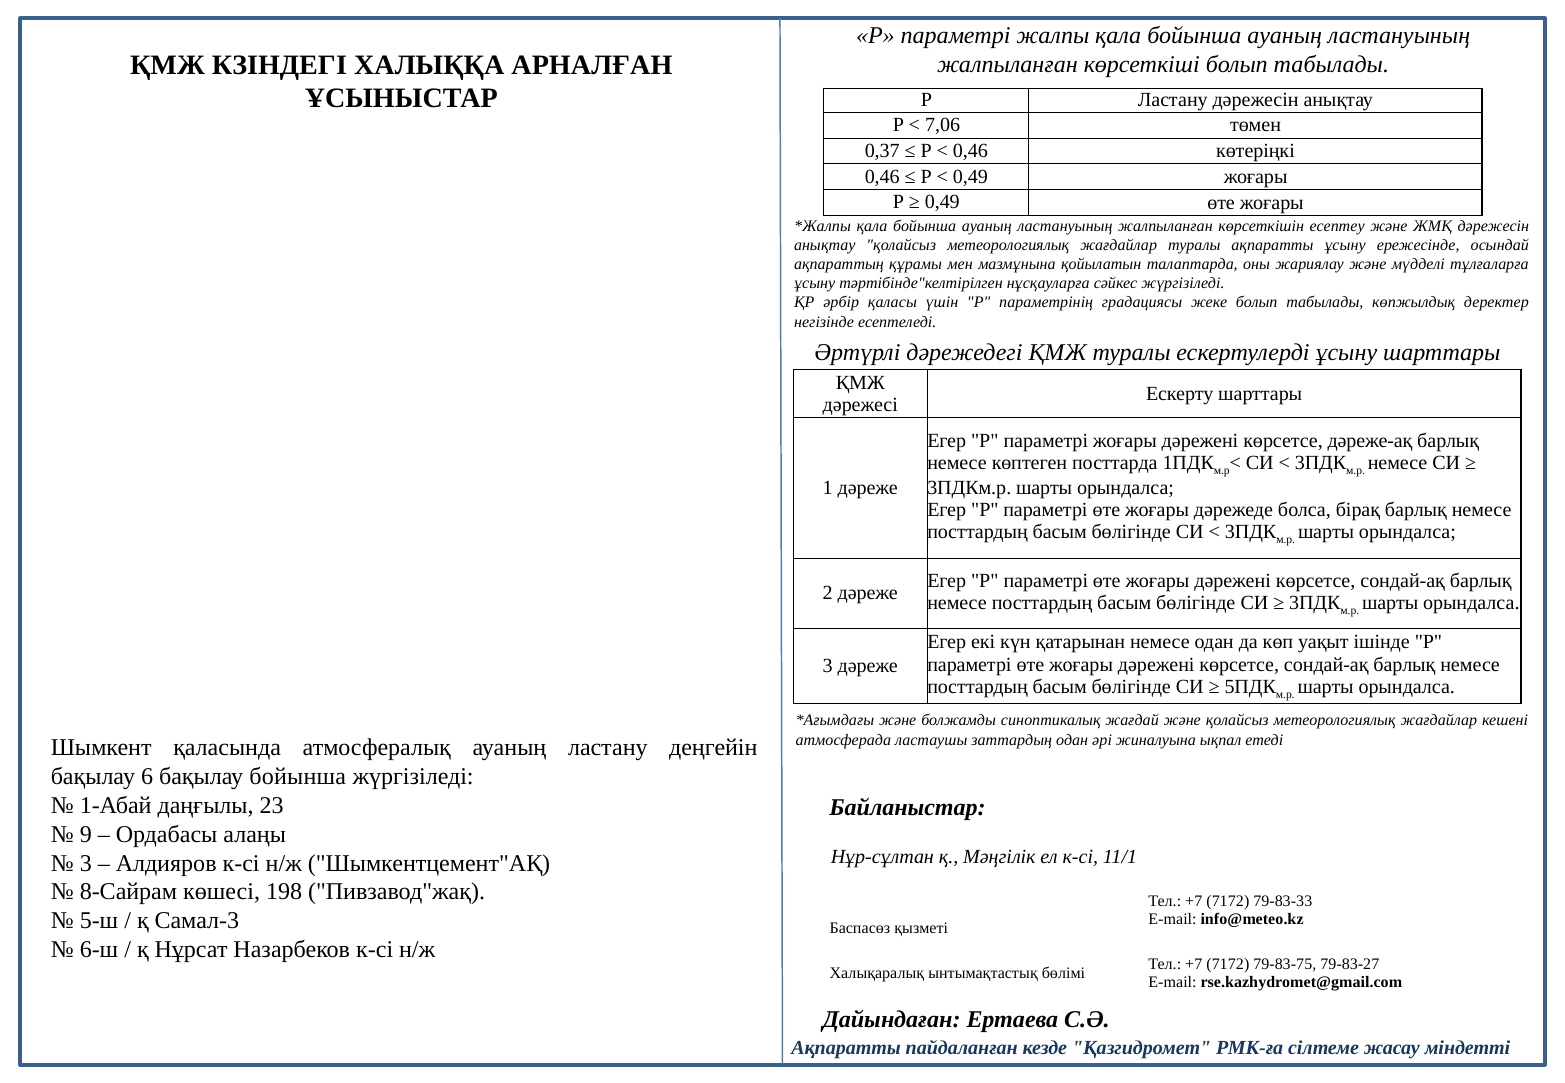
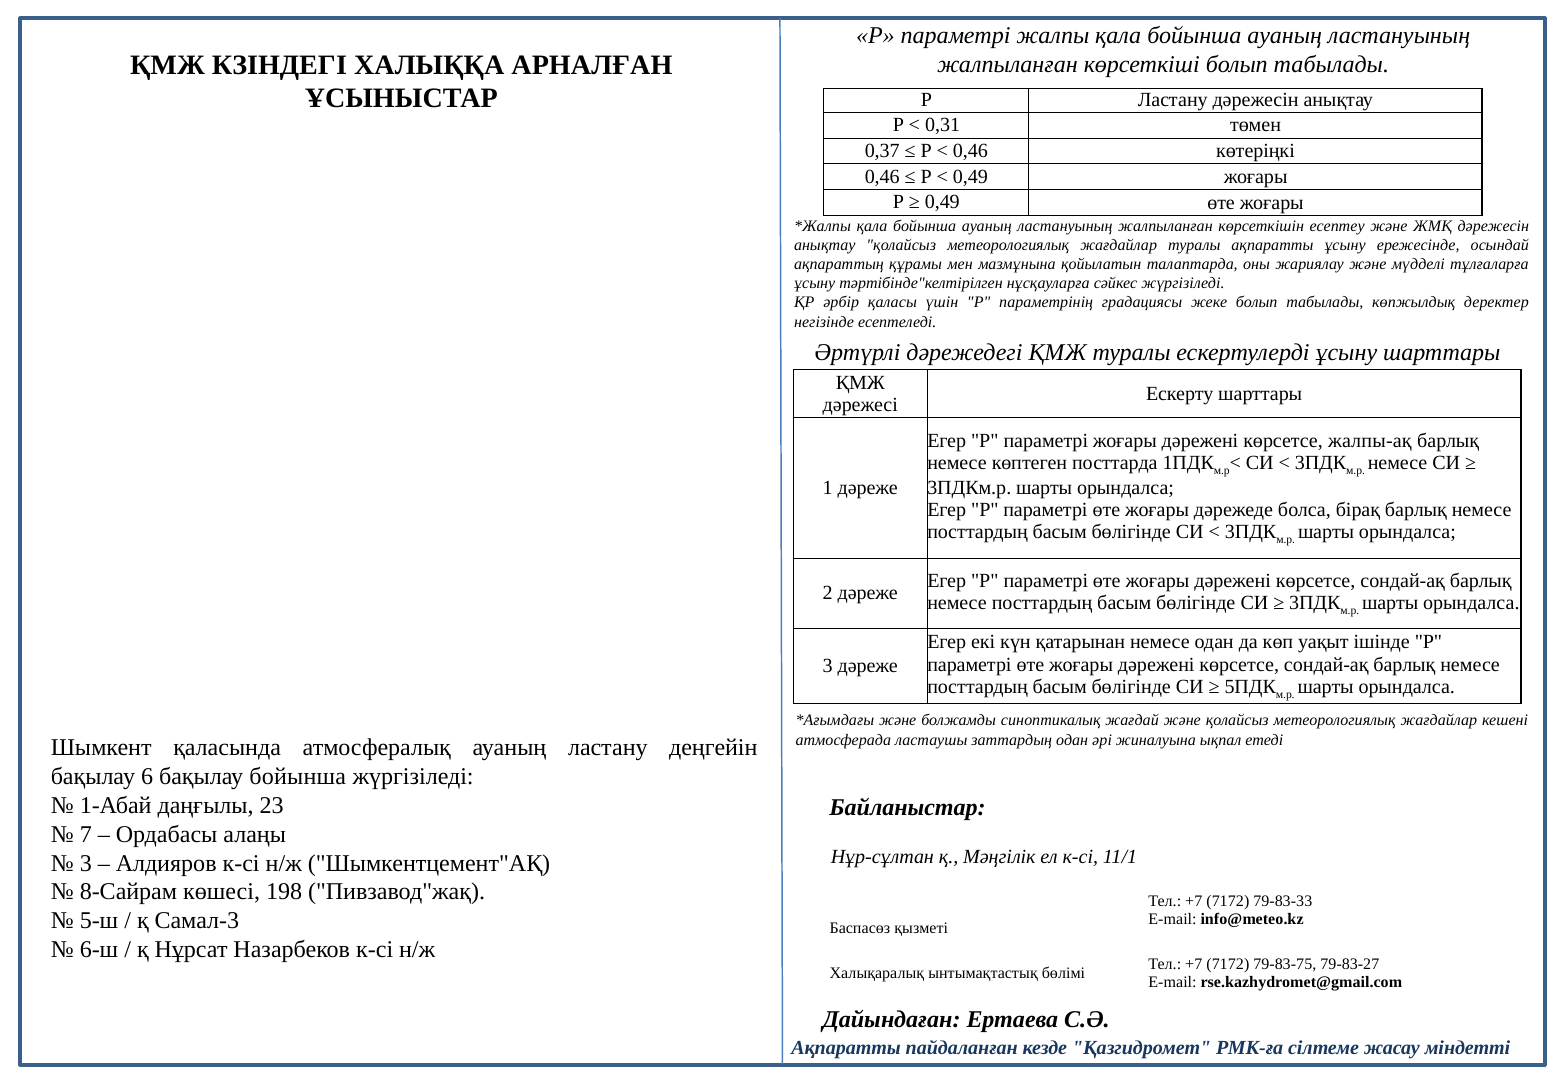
7,06: 7,06 -> 0,31 (943, 125)
дәреже-ақ: дәреже-ақ -> жалпы-ақ (1370, 441)
9: 9 -> 7 (86, 835)
